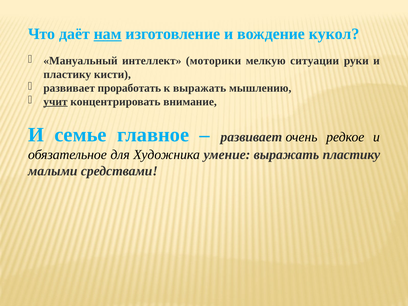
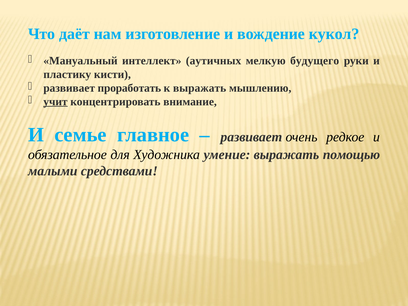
нам underline: present -> none (108, 34)
моторики: моторики -> аутичных (214, 61)
ситуации: ситуации -> будущего (315, 61)
выражать пластику: пластику -> помощью (351, 155)
